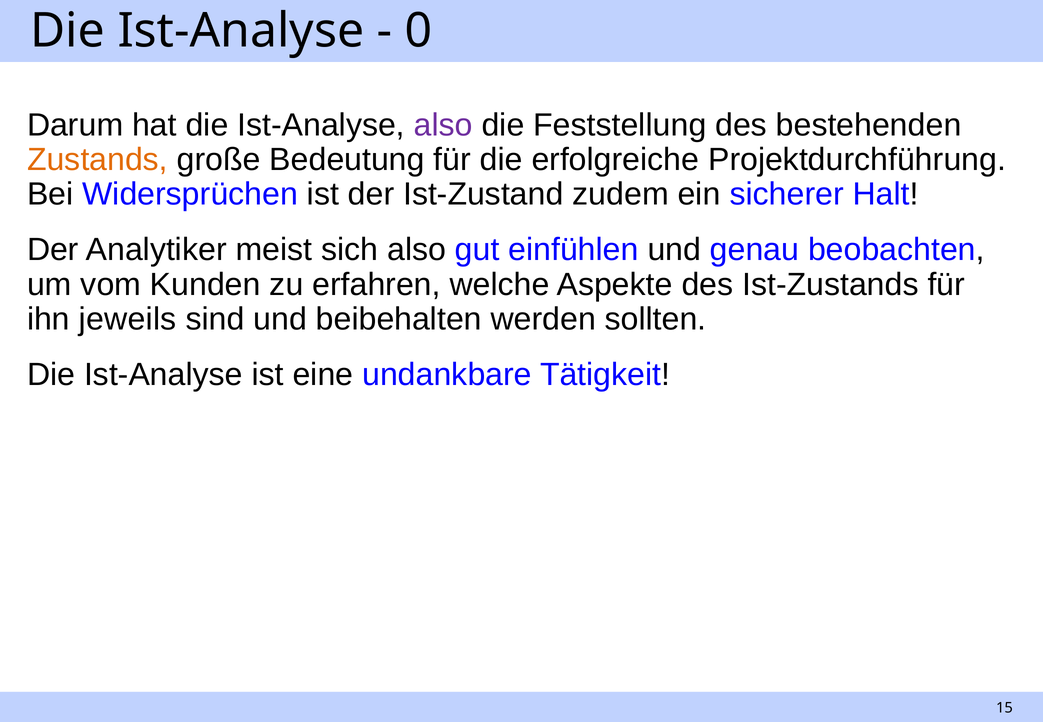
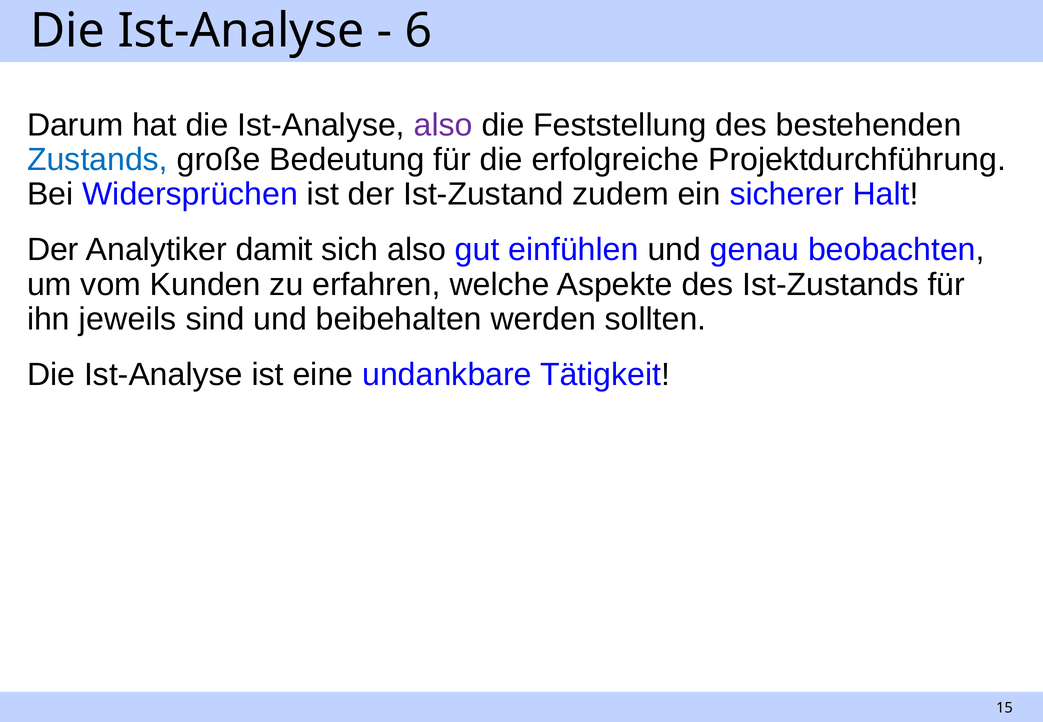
0: 0 -> 6 (419, 31)
Zustands colour: orange -> blue (97, 160)
meist: meist -> damit (274, 250)
